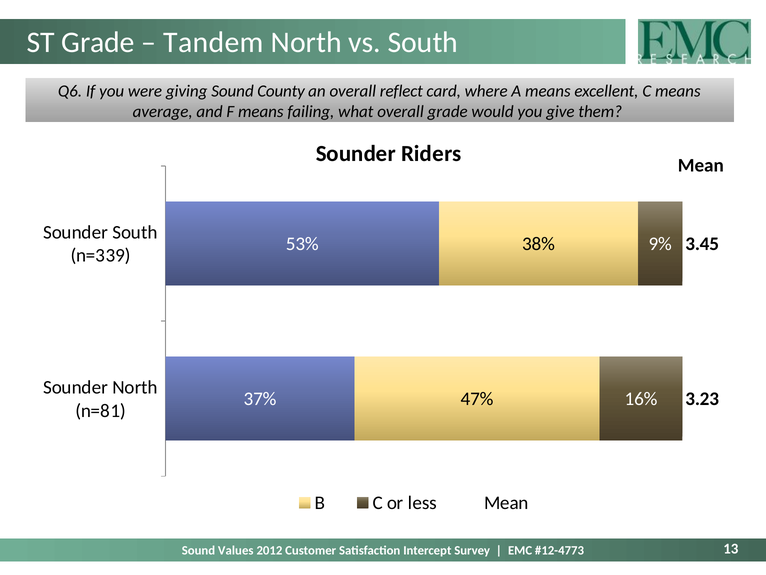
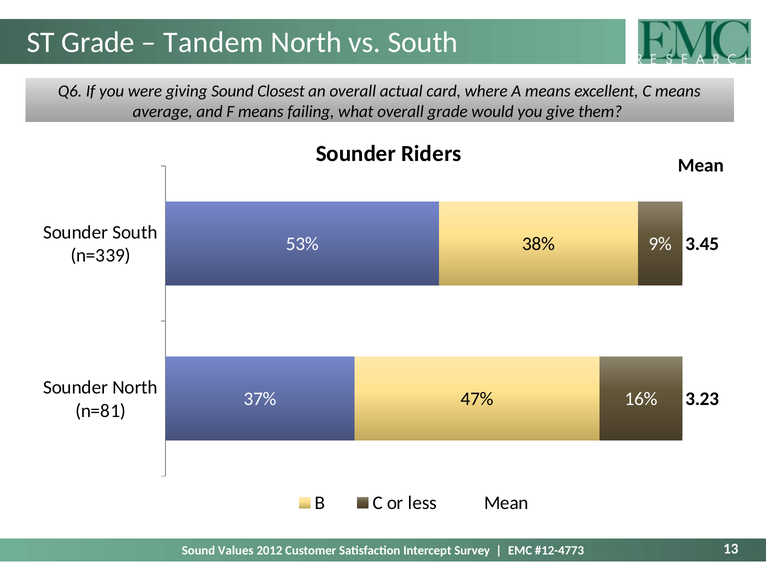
County: County -> Closest (281, 91)
reflect: reflect -> actual (401, 91)
